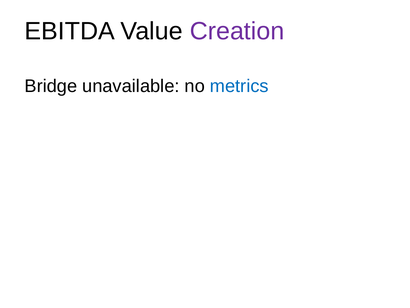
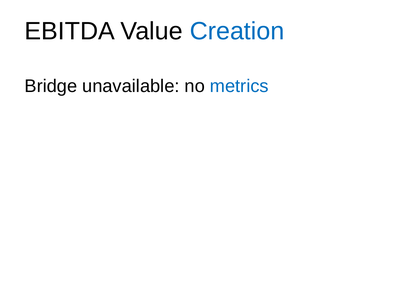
Creation colour: purple -> blue (237, 31)
